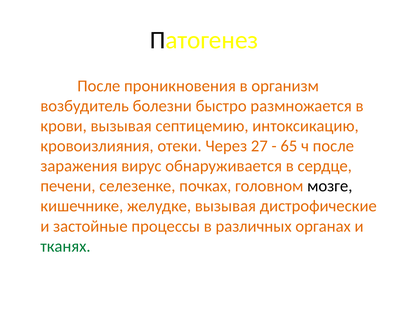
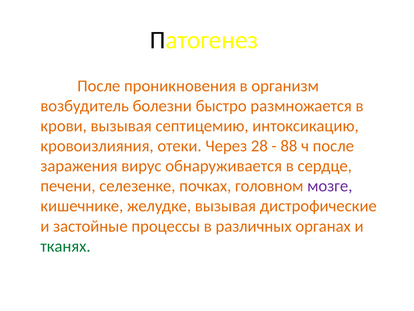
27: 27 -> 28 (259, 146)
65: 65 -> 88 (289, 146)
мозге colour: black -> purple (330, 186)
